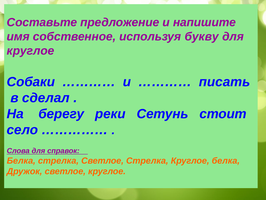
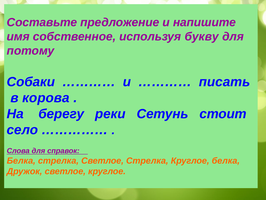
круглое: круглое -> потому (31, 51)
сделал: сделал -> корова (46, 98)
